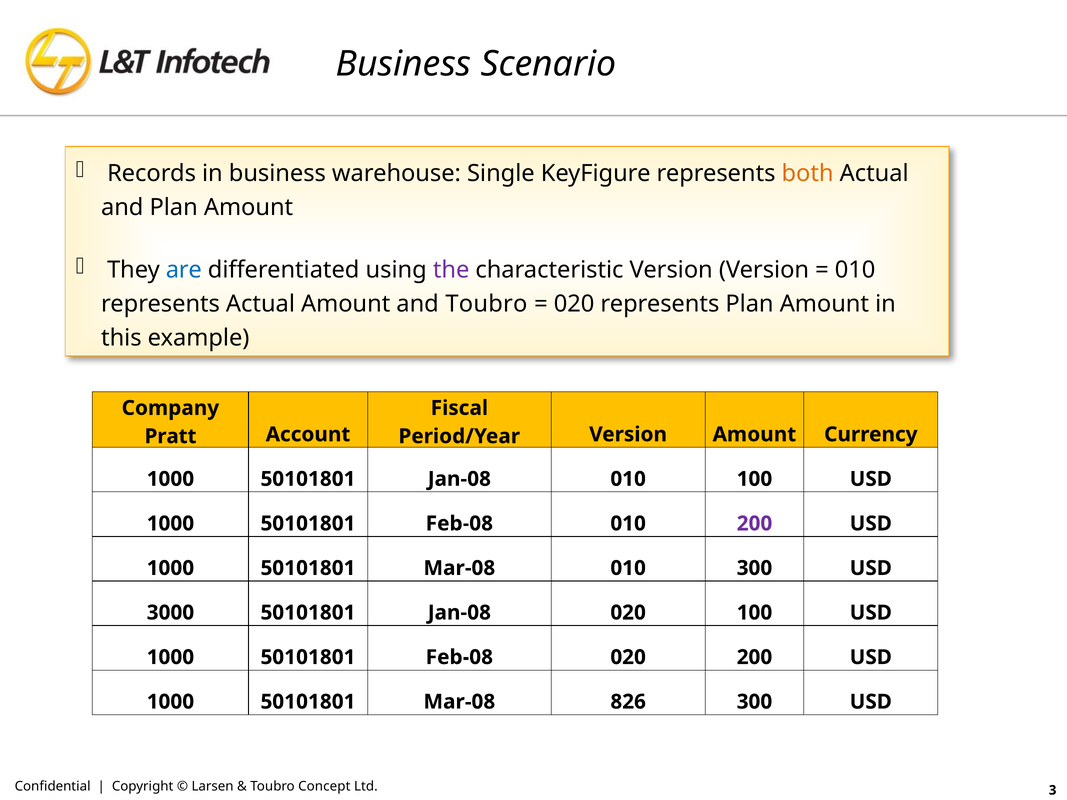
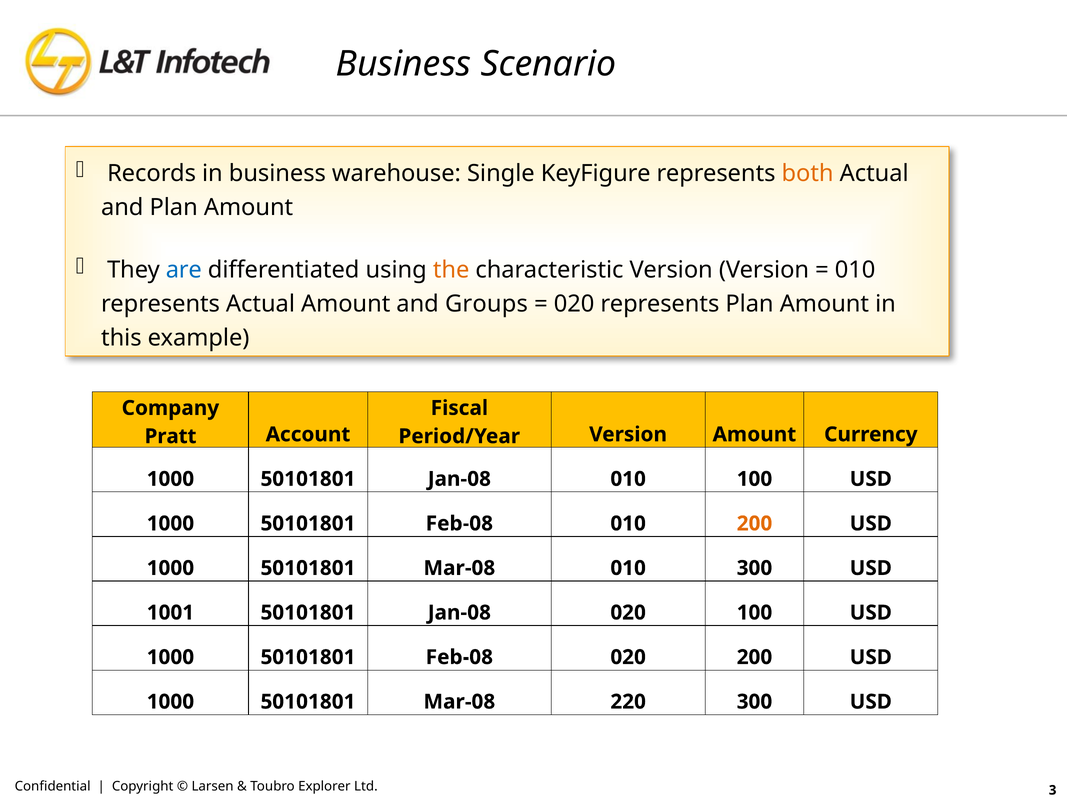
the colour: purple -> orange (451, 270)
and Toubro: Toubro -> Groups (486, 304)
200 colour: purple -> orange (755, 524)
3000: 3000 -> 1001 (170, 613)
826: 826 -> 220 (628, 702)
Concept: Concept -> Explorer (324, 786)
